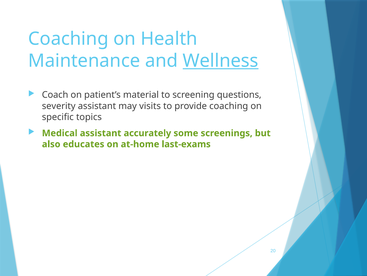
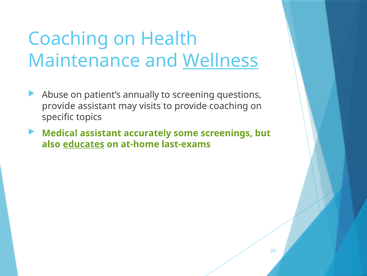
Coach: Coach -> Abuse (55, 95)
material: material -> annually (141, 95)
severity: severity -> provide (59, 106)
educates underline: none -> present (84, 144)
